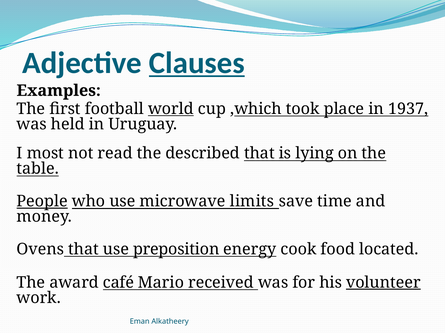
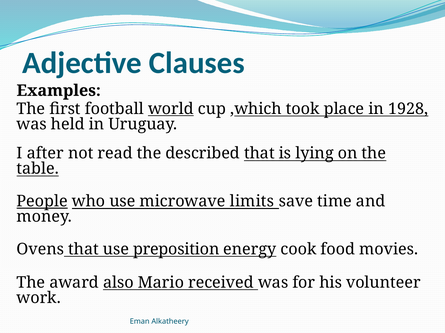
Clauses underline: present -> none (197, 63)
1937: 1937 -> 1928 (408, 109)
most: most -> after (45, 154)
located: located -> movies (389, 250)
café: café -> also (118, 283)
volunteer underline: present -> none (383, 283)
